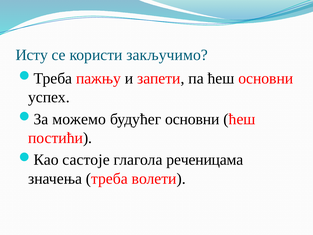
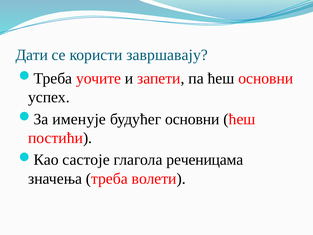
Исту: Исту -> Дати (32, 55)
закључимо: закључимо -> завршавају (167, 55)
пажњу: пажњу -> уочите (99, 78)
можемо: можемо -> именује (79, 119)
